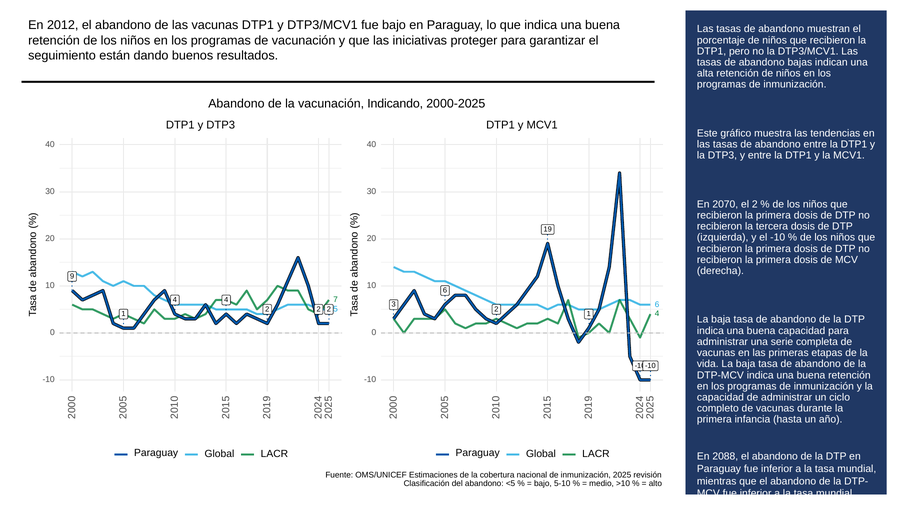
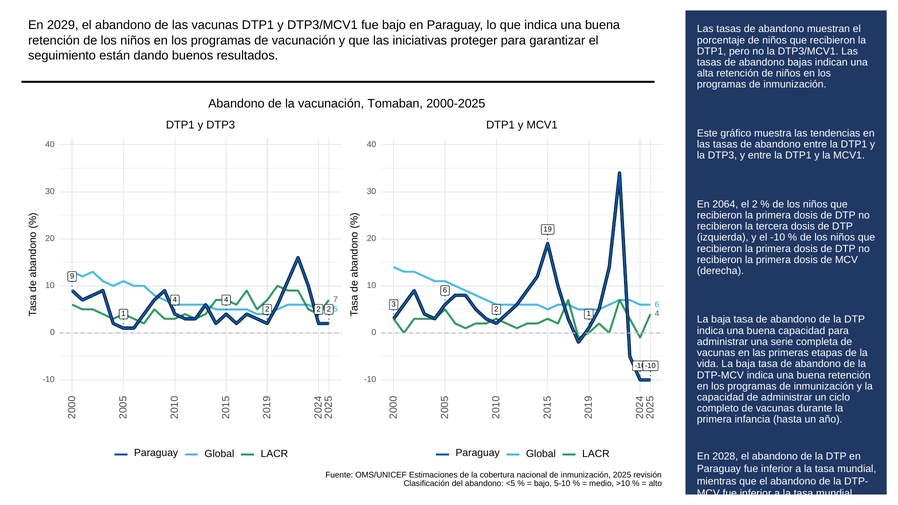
2012: 2012 -> 2029 (63, 25)
Indicando: Indicando -> Tomaban (395, 103)
2070: 2070 -> 2064 (725, 204)
2088: 2088 -> 2028 (725, 457)
